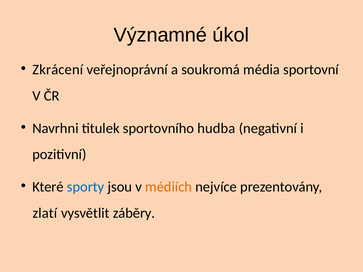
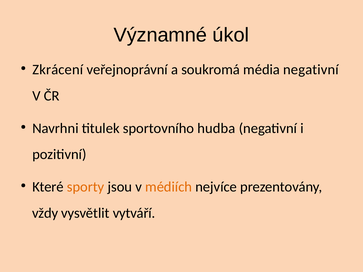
média sportovní: sportovní -> negativní (311, 70)
sporty colour: blue -> orange (86, 187)
zlatí: zlatí -> vždy (45, 213)
záběry: záběry -> vytváří (134, 213)
